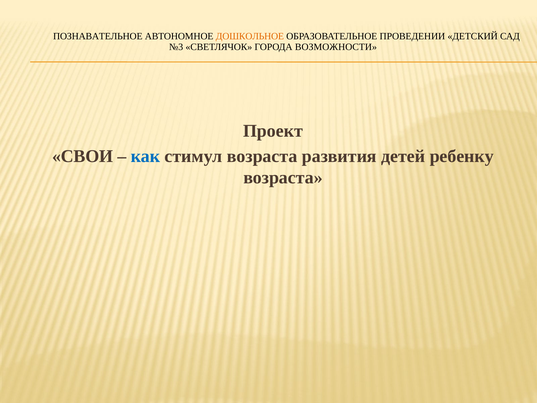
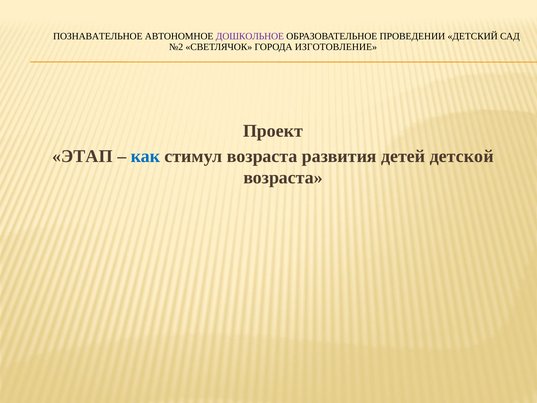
ДОШКОЛЬНОЕ colour: orange -> purple (250, 36)
№3: №3 -> №2 (176, 47)
ВОЗМОЖНОСТИ: ВОЗМОЖНОСТИ -> ИЗГОТОВЛЕНИЕ (336, 47)
СВОИ: СВОИ -> ЭТАП (82, 156)
ребенку: ребенку -> детской (462, 156)
